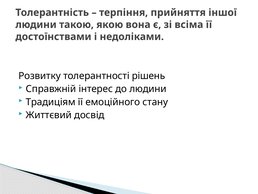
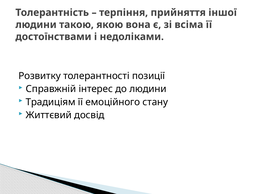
рішень: рішень -> позиції (149, 76)
